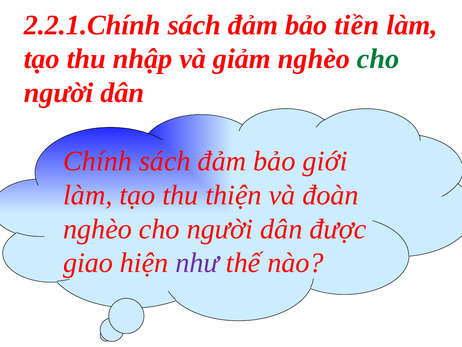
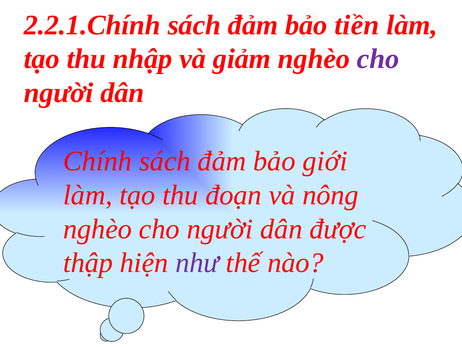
cho colour: green -> purple (378, 59)
thiện: thiện -> đoạn (234, 195)
đoàn: đoàn -> nông (331, 195)
giao: giao -> thập (88, 263)
